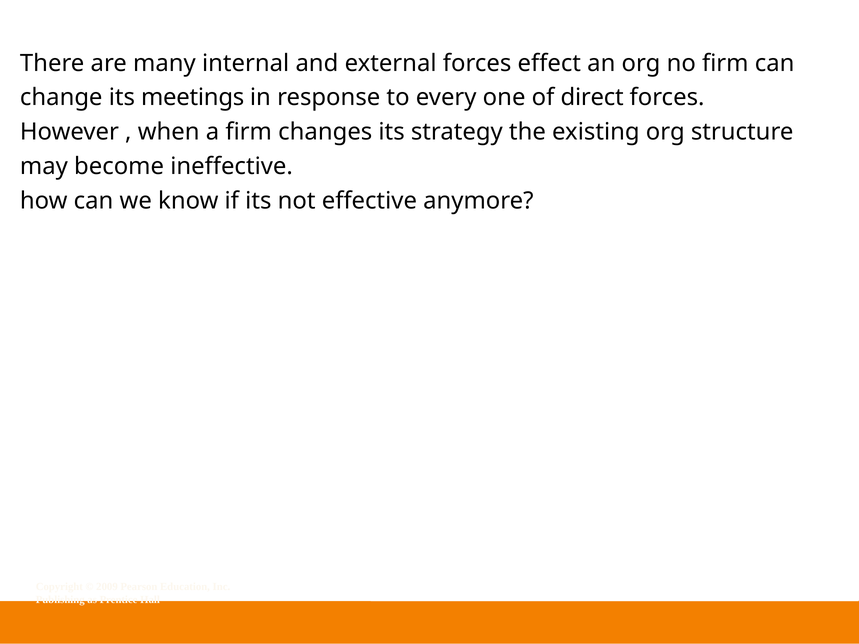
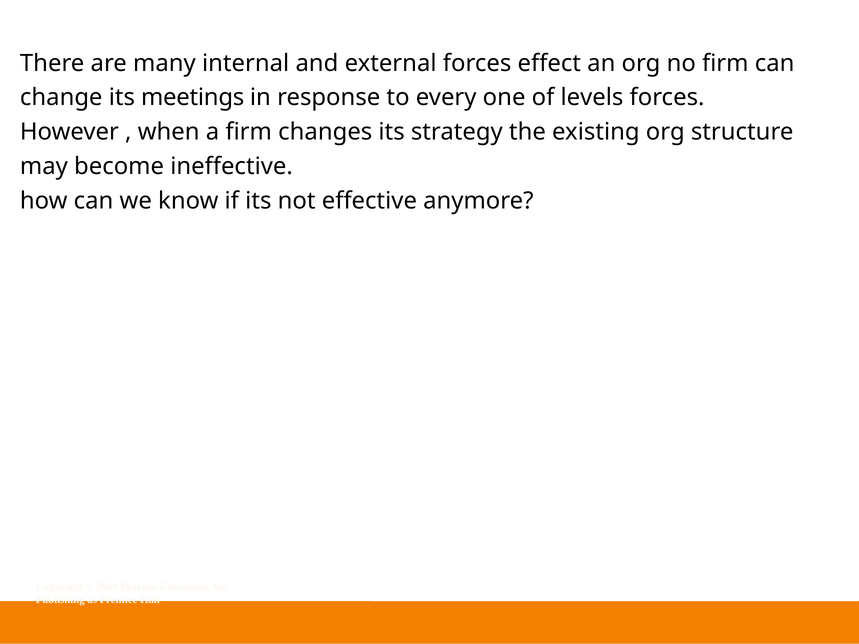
direct: direct -> levels (592, 98)
